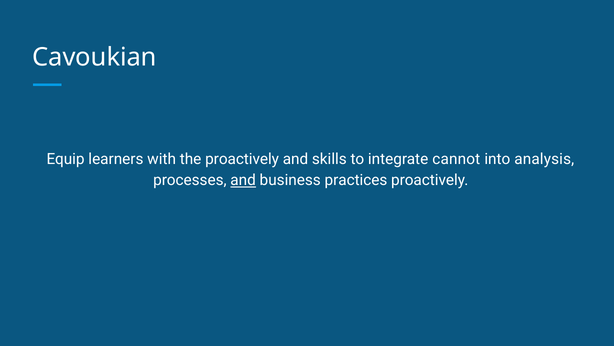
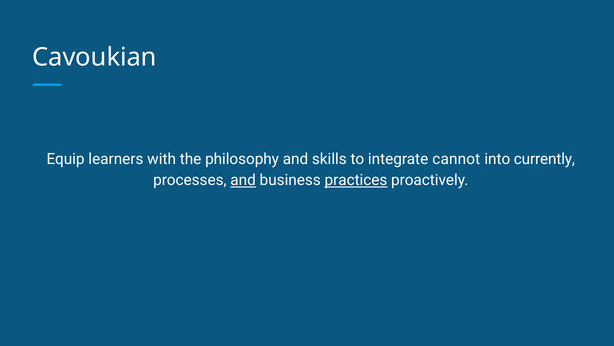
the proactively: proactively -> philosophy (242, 159)
analysis: analysis -> currently (544, 159)
practices underline: none -> present (356, 180)
